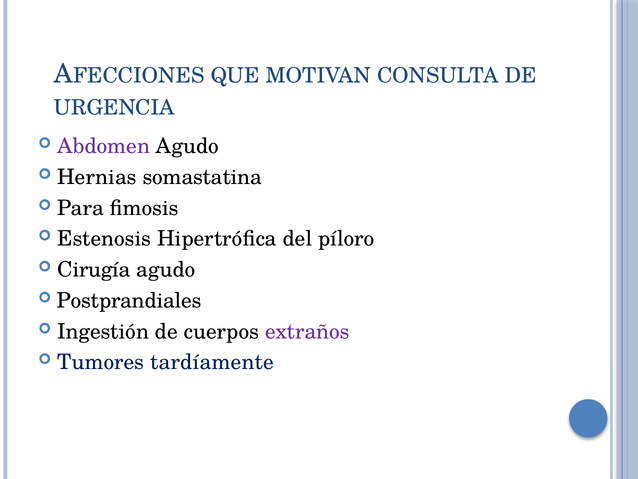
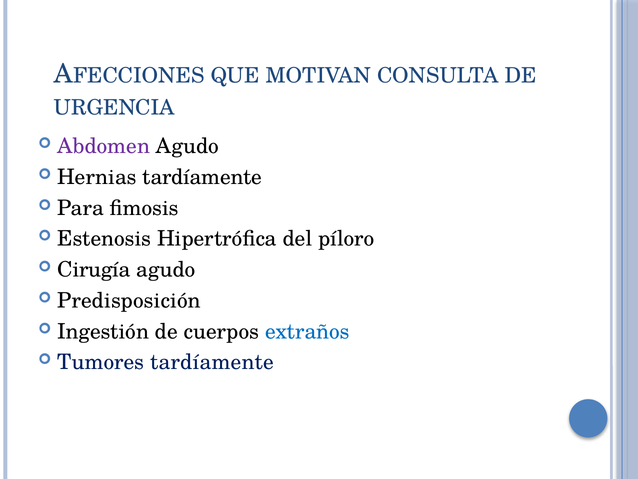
Hernias somastatina: somastatina -> tardíamente (202, 177)
Postprandiales: Postprandiales -> Predisposición (129, 300)
extraños colour: purple -> blue (307, 331)
